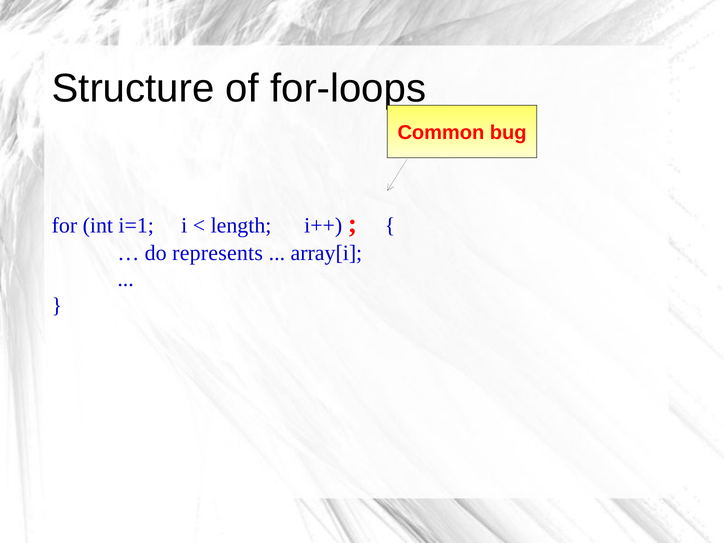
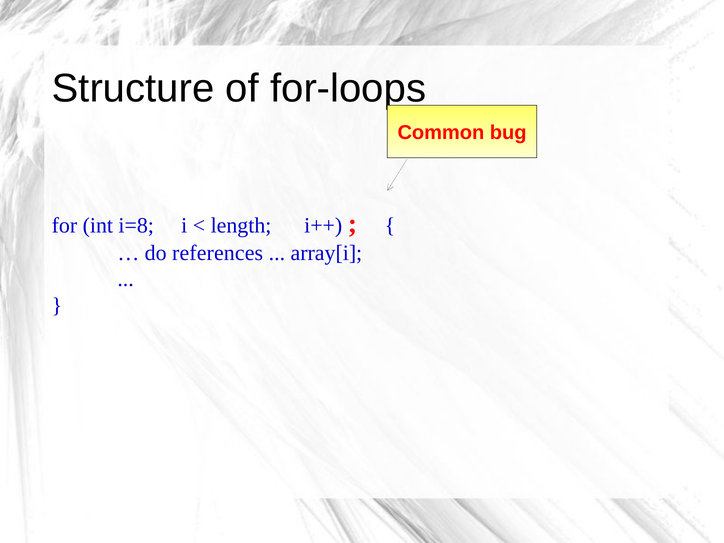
i=1: i=1 -> i=8 (136, 226)
represents: represents -> references (218, 253)
